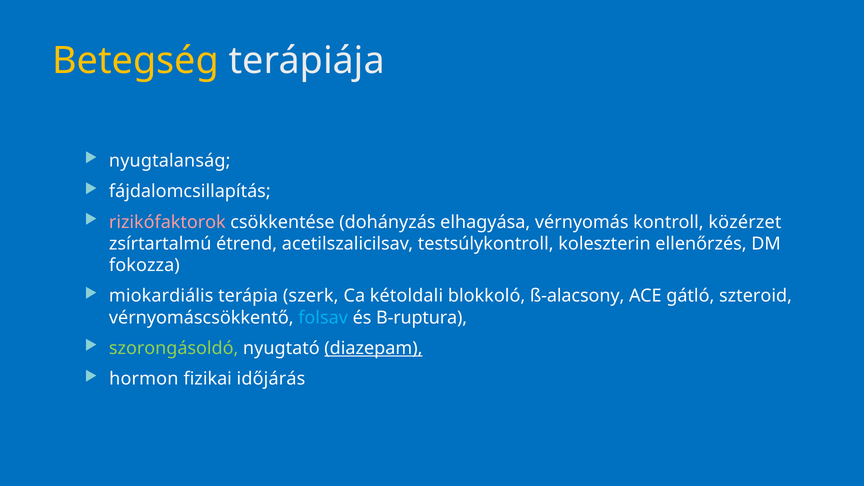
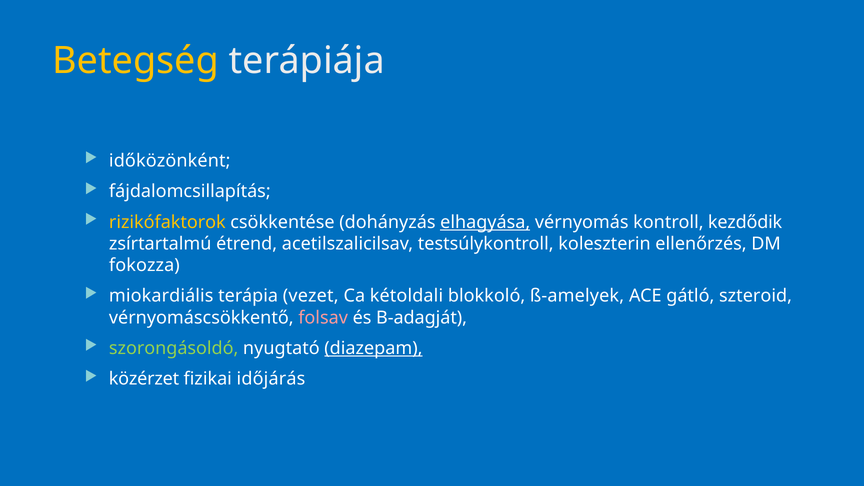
nyugtalanság: nyugtalanság -> időközönként (170, 161)
rizikófaktorok colour: pink -> yellow (167, 222)
elhagyása underline: none -> present (485, 222)
közérzet: közérzet -> kezdődik (745, 222)
szerk: szerk -> vezet (311, 296)
ß-alacsony: ß-alacsony -> ß-amelyek (577, 296)
folsav colour: light blue -> pink (323, 318)
B-ruptura: B-ruptura -> B-adagját (422, 318)
hormon: hormon -> közérzet (144, 379)
